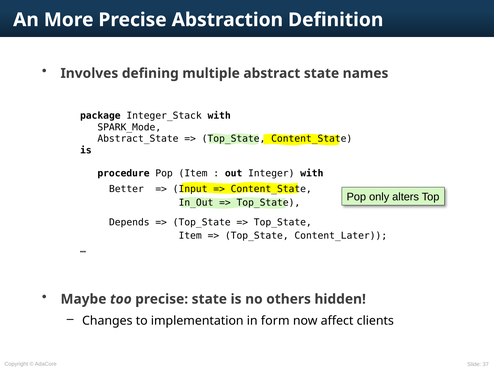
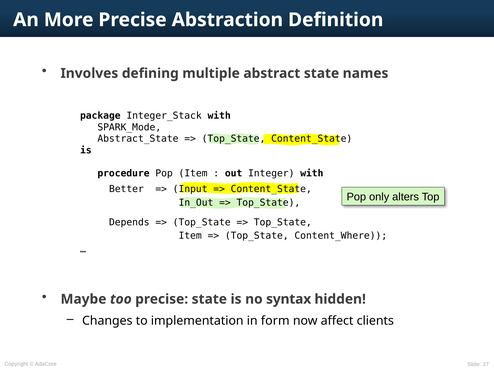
Content_Later: Content_Later -> Content_Where (341, 236)
others: others -> syntax (289, 300)
